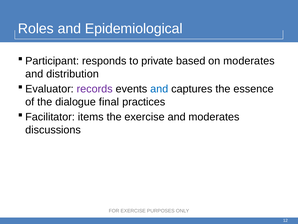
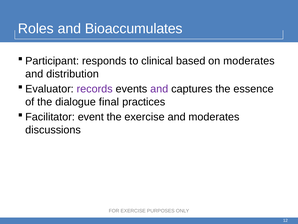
Epidemiological: Epidemiological -> Bioaccumulates (134, 29)
private: private -> clinical (157, 61)
and colour: blue -> purple (159, 89)
items: items -> event (91, 117)
